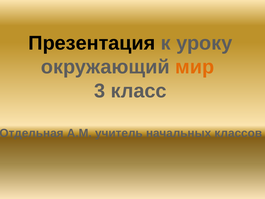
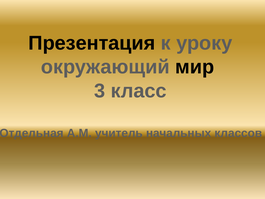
мир colour: orange -> black (195, 67)
